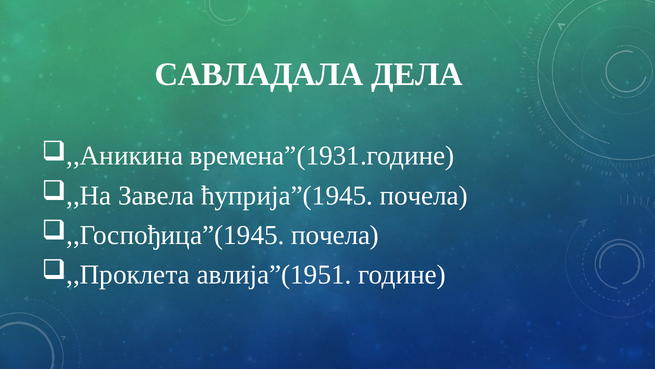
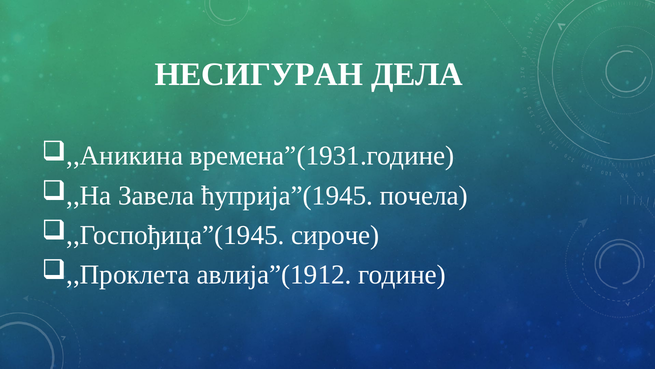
САВЛАДАЛА: САВЛАДАЛА -> НЕСИГУРАН (259, 74)
,,Госпођица”(1945 почела: почела -> сироче (335, 235)
авлија”(1951: авлија”(1951 -> авлија”(1912 (274, 274)
